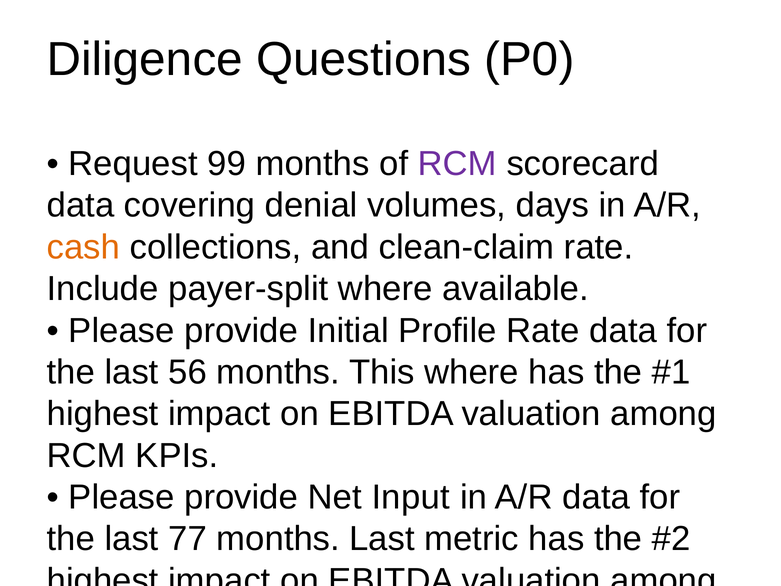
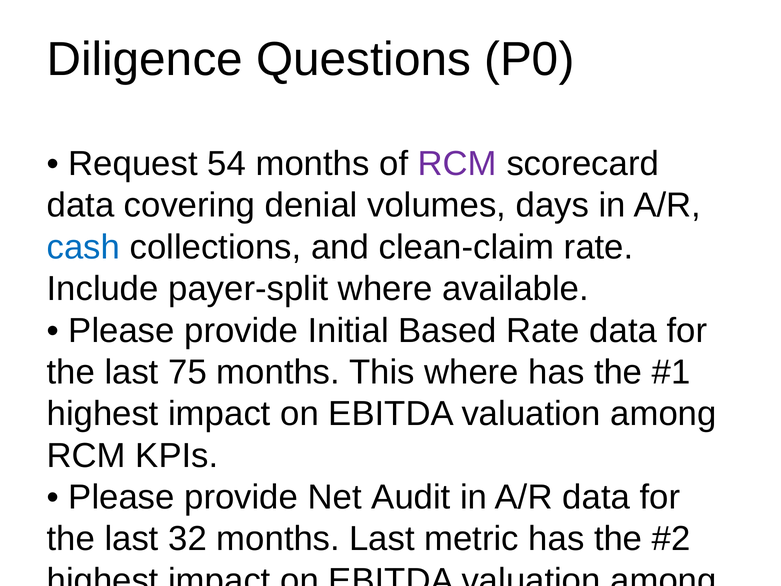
99: 99 -> 54 (227, 164)
cash colour: orange -> blue (83, 247)
Profile: Profile -> Based (448, 330)
56: 56 -> 75 (188, 372)
Input: Input -> Audit (411, 497)
77: 77 -> 32 (188, 539)
